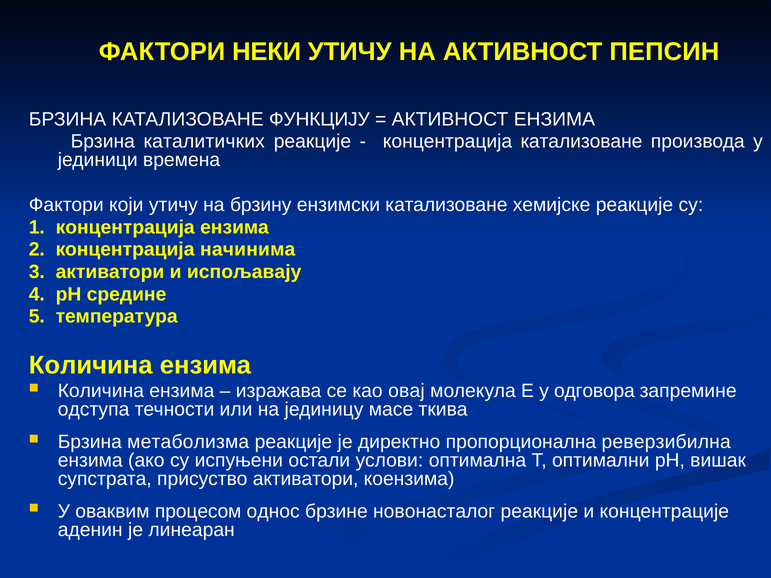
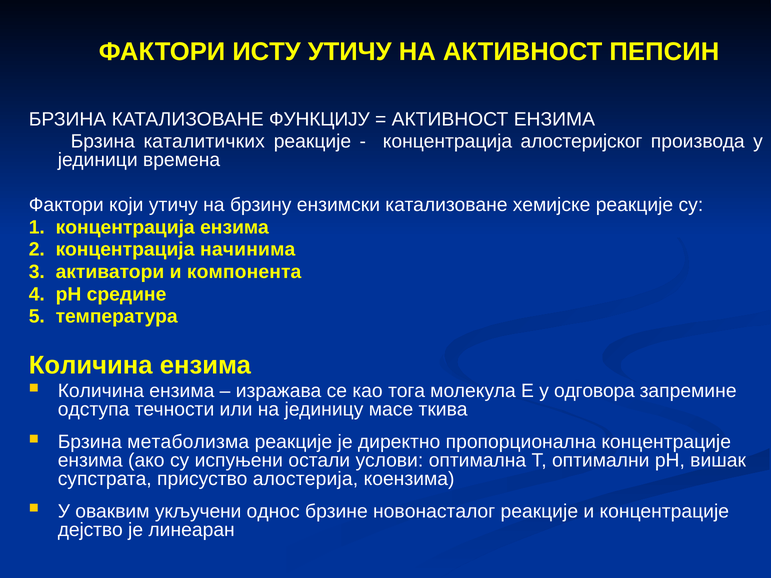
НЕКИ: НЕКИ -> ИСТУ (267, 52)
концентрација катализоване: катализоване -> алостеријског (582, 142)
испољавају: испољавају -> компонента (244, 272)
овај: овај -> тога (407, 391)
пропорционална реверзибилна: реверзибилна -> концентрације (666, 442)
присуство активатори: активатори -> алостерија (305, 479)
процесом: процесом -> укључени (198, 511)
аденин: аденин -> дејство (90, 530)
